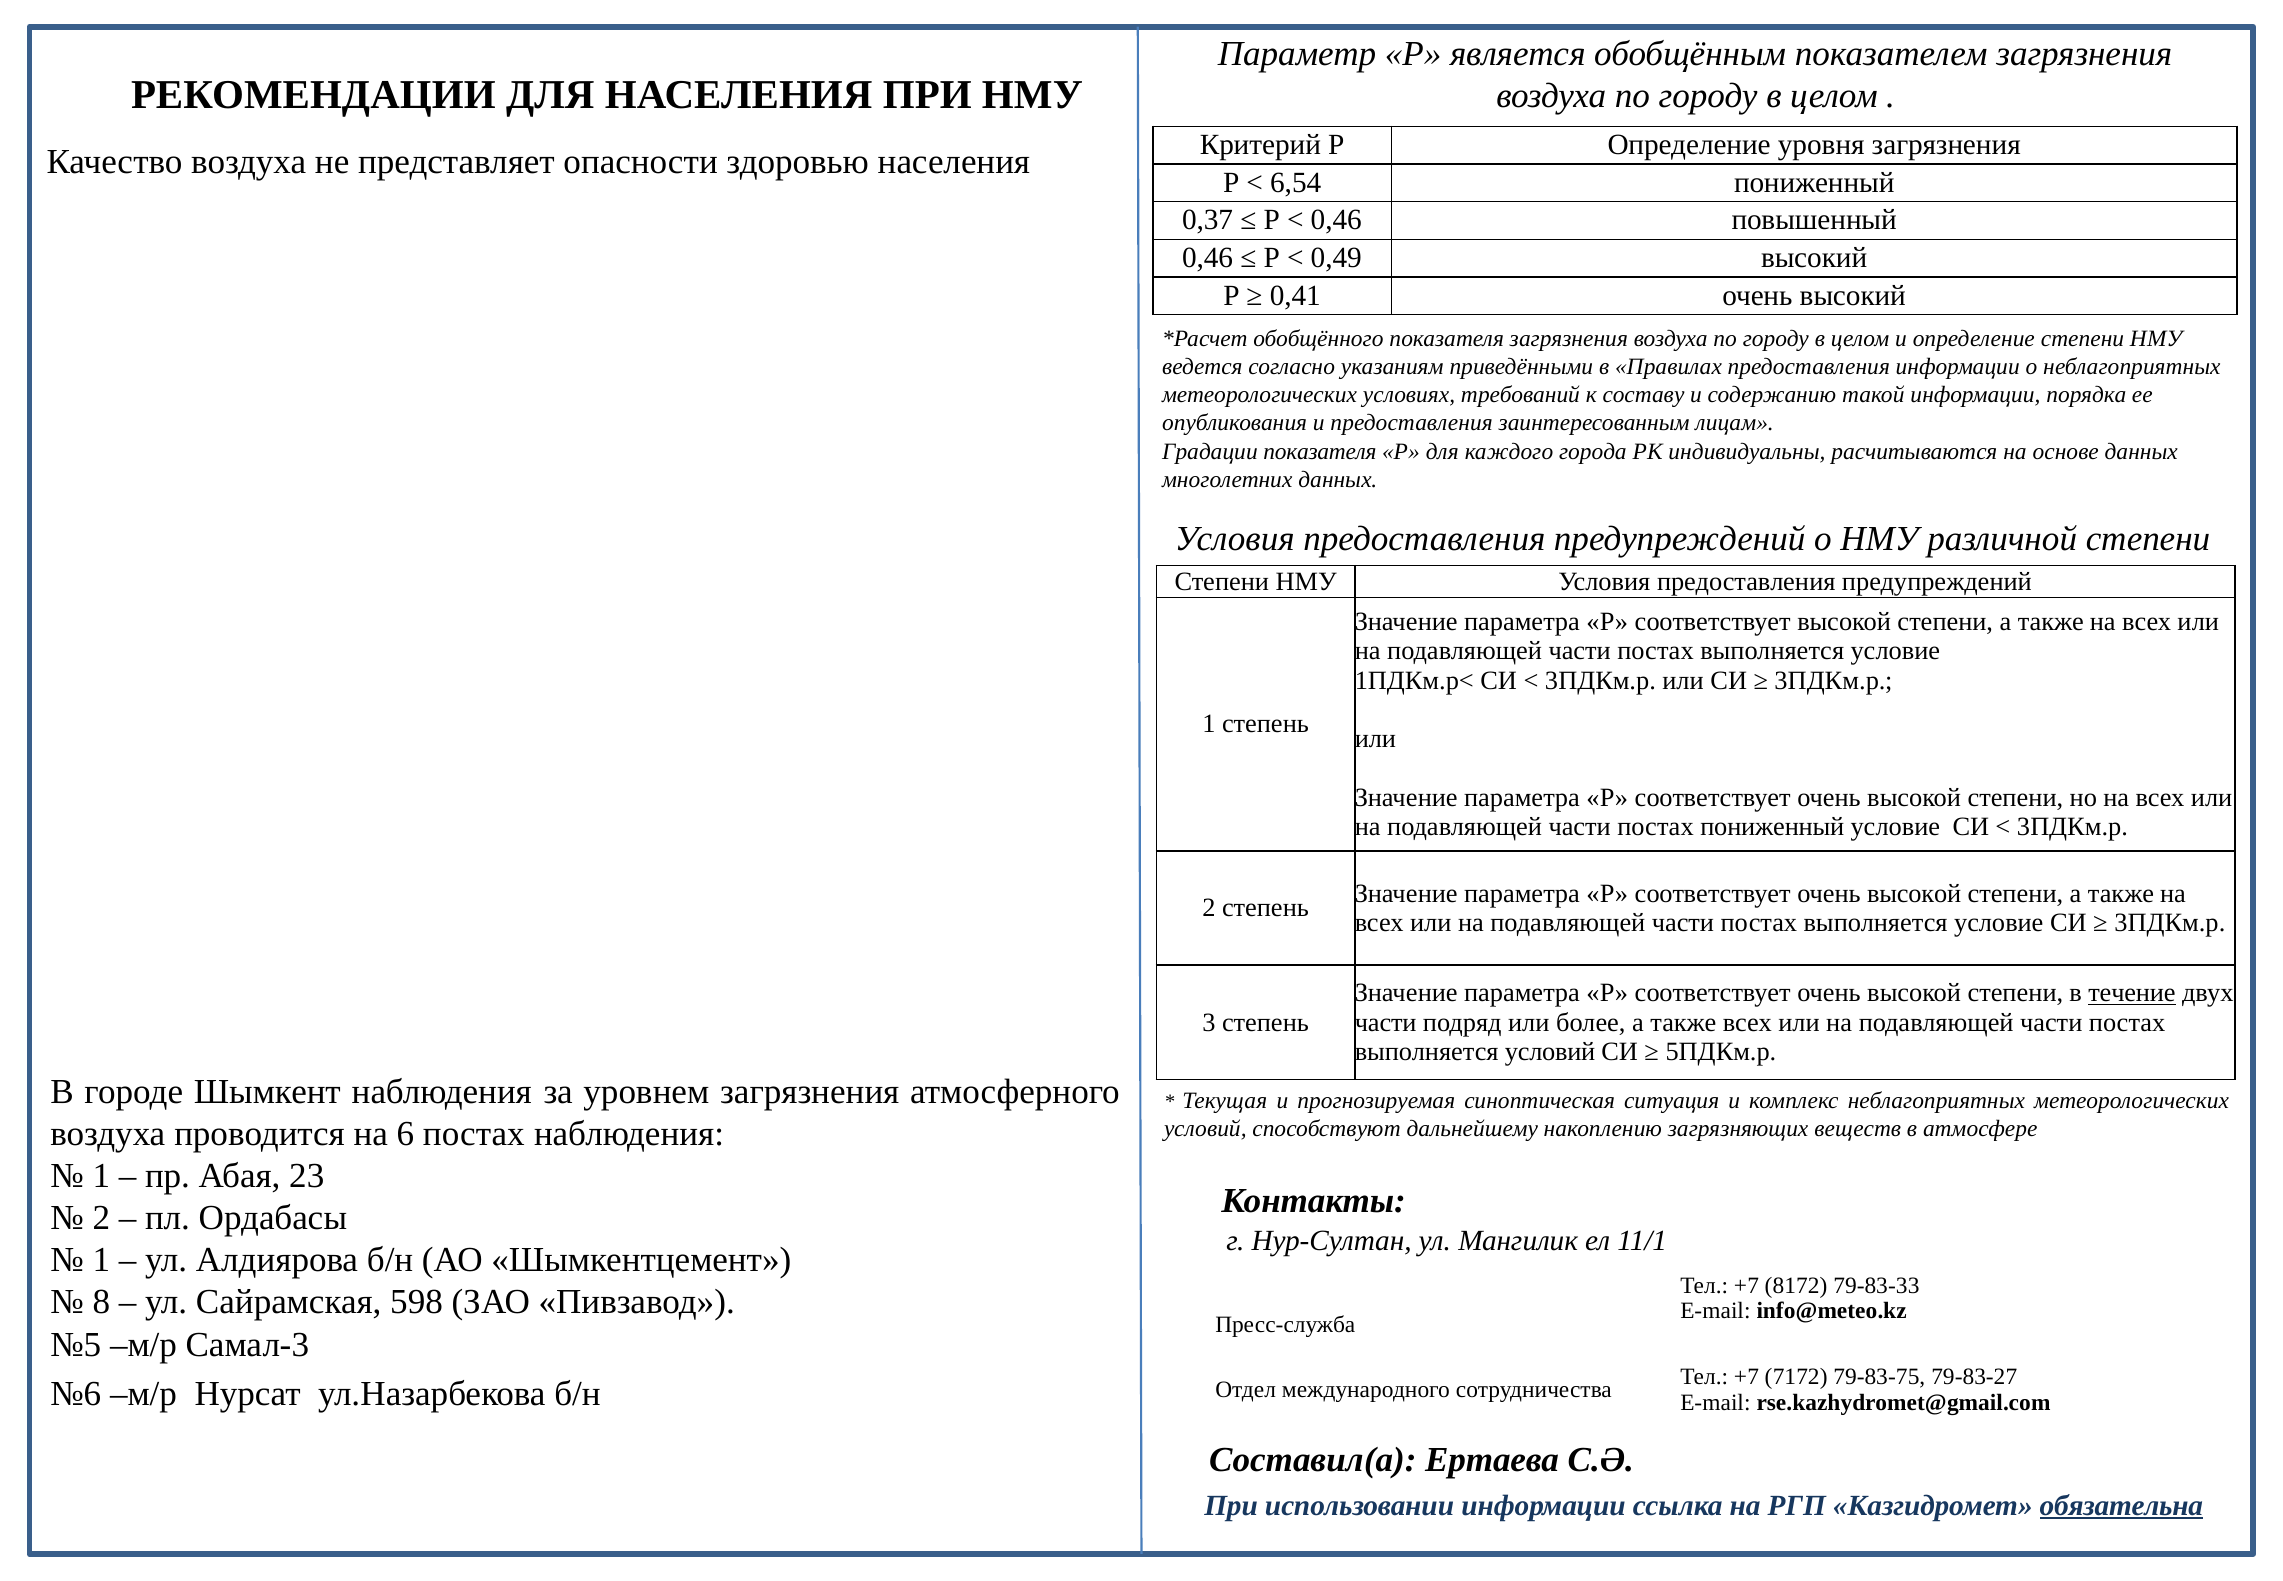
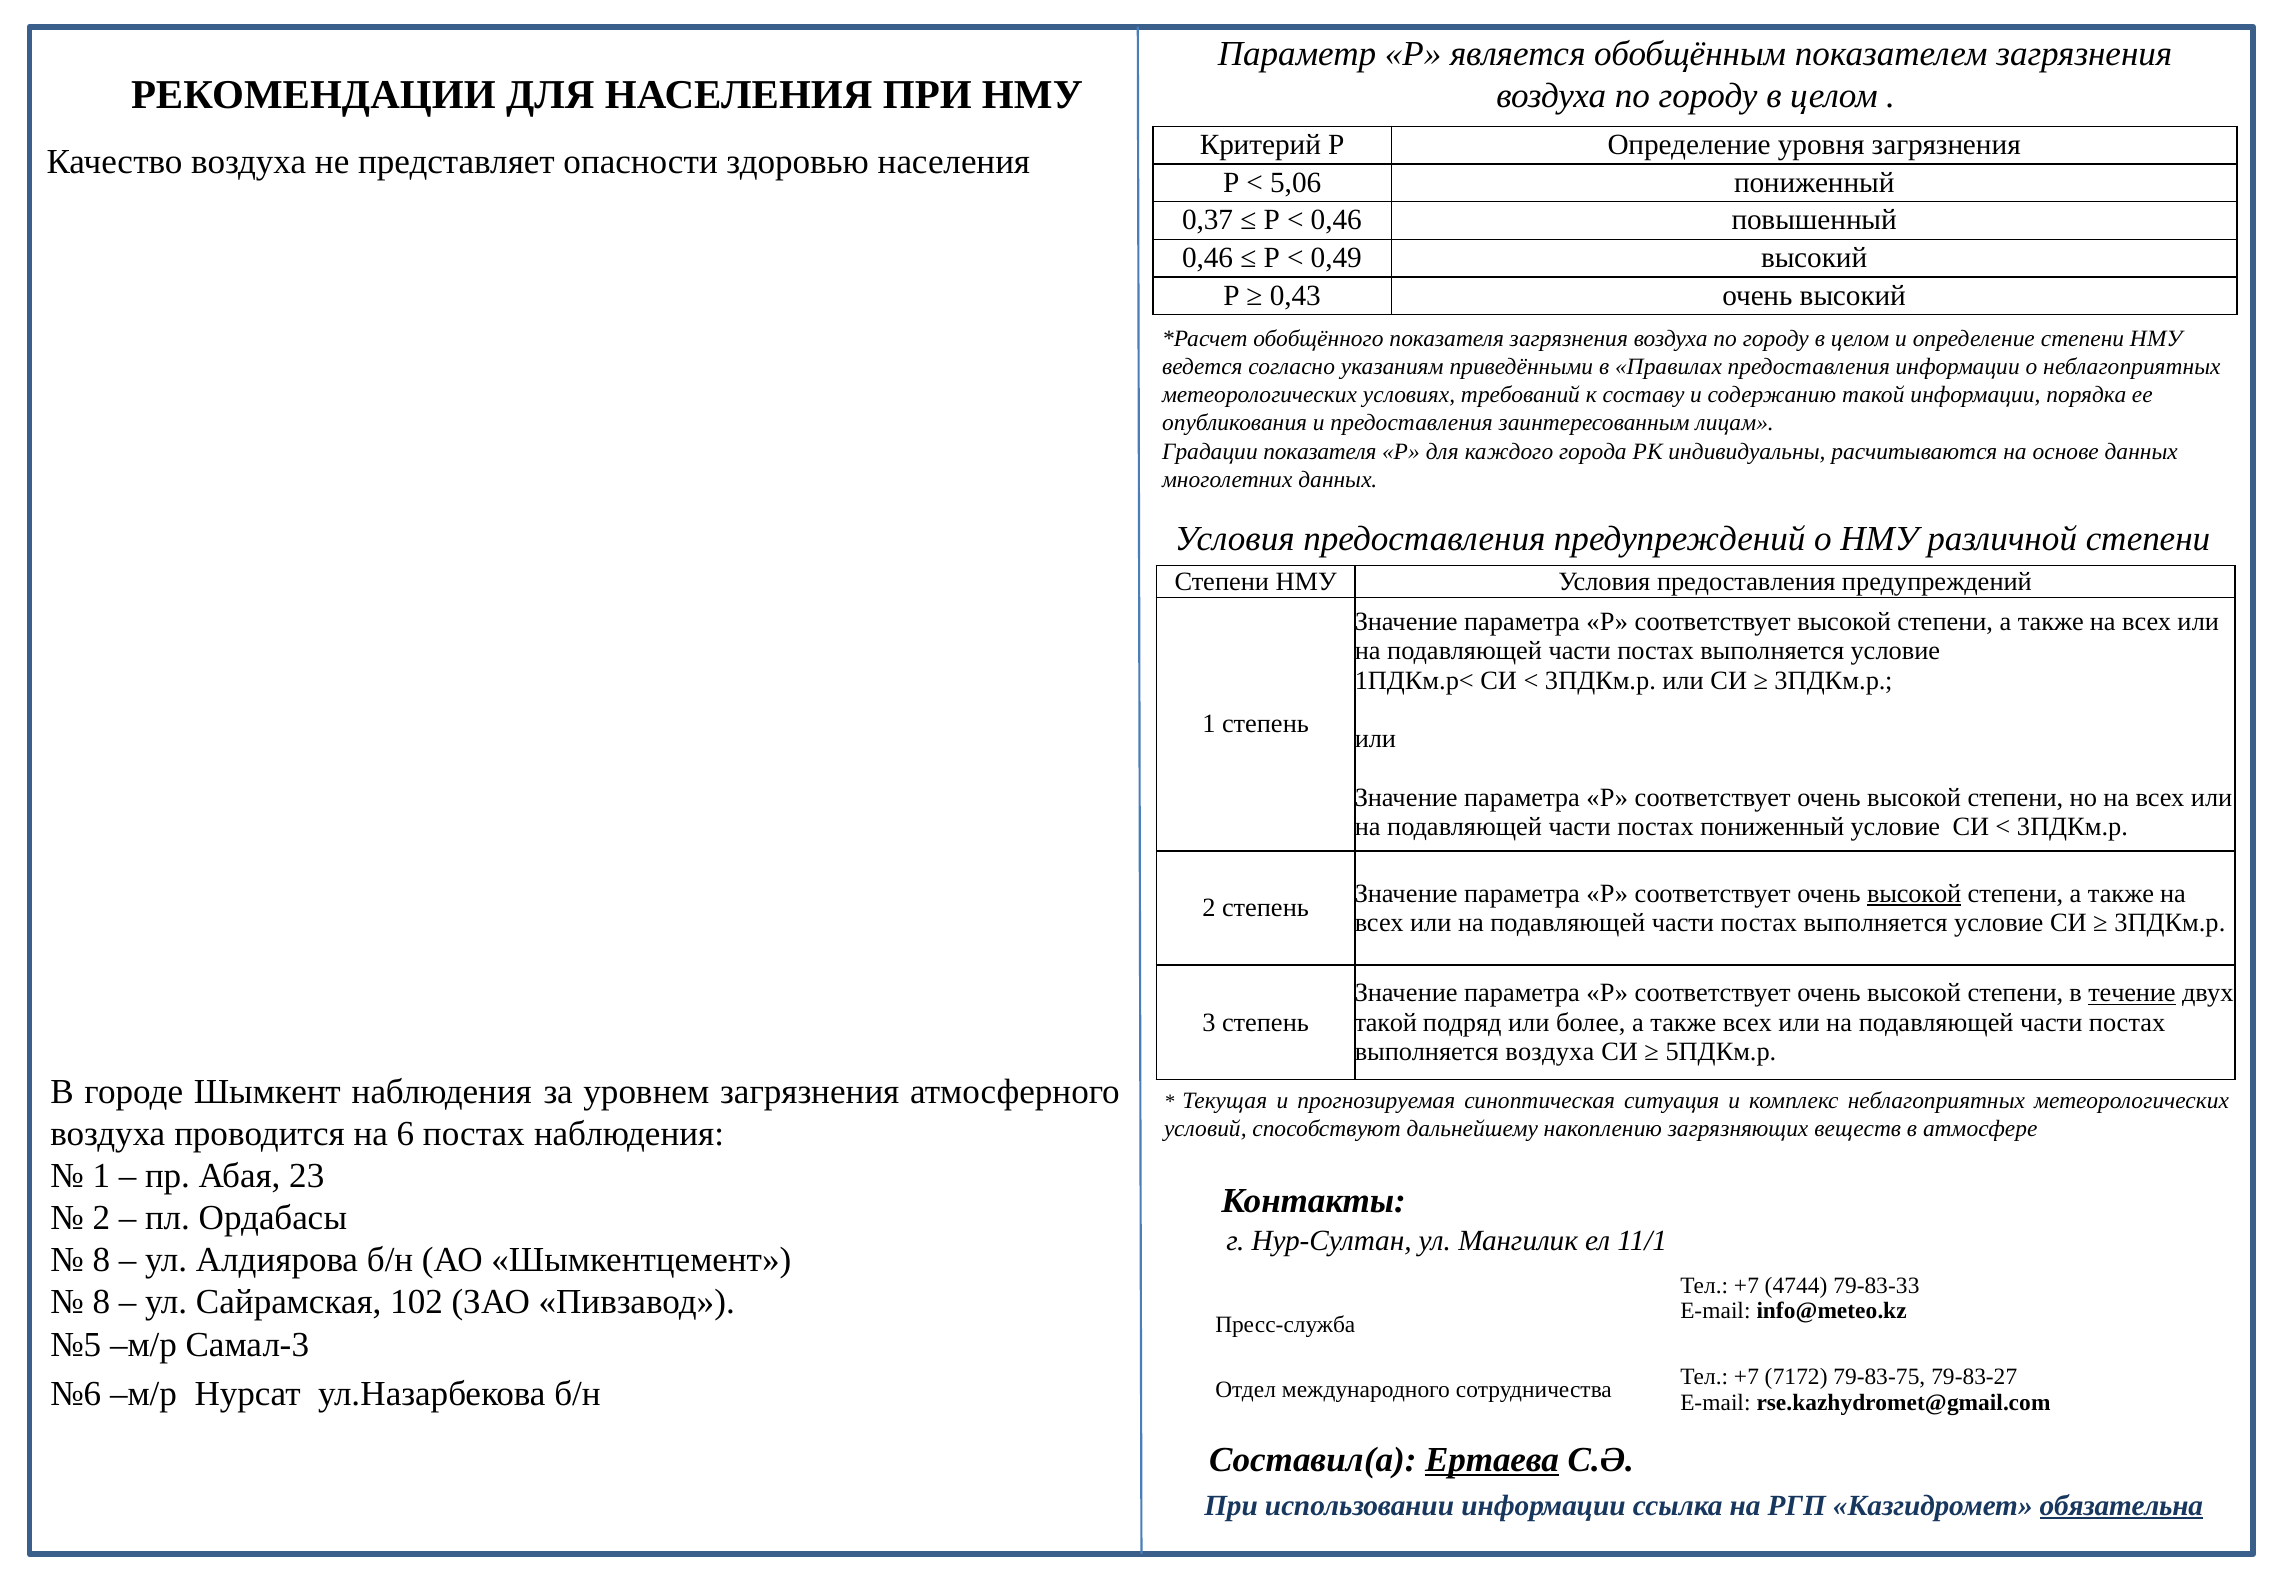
6,54: 6,54 -> 5,06 (1296, 183)
0,41: 0,41 -> 0,43 (1295, 296)
высокой underline: none -> present (1914, 893)
части: части -> такой (1386, 1022)
выполняется условий: условий -> воздуха (1550, 1051)
1: 1 -> 8 (101, 1260)
8172: 8172 -> 4744 (1796, 1285)
598: 598 -> 102 (417, 1302)
Ертаева underline: none -> present (1492, 1459)
